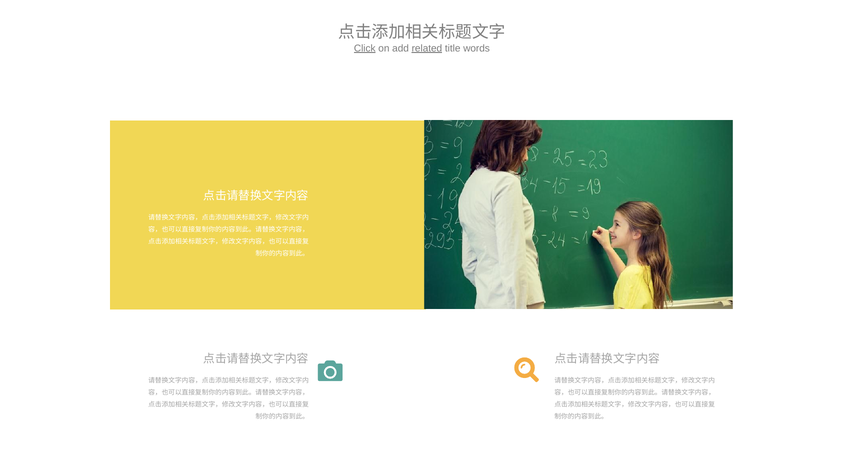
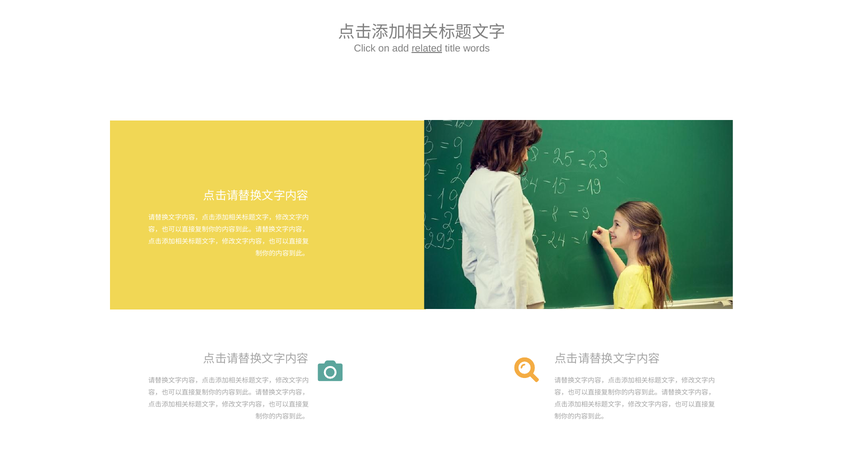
Click underline: present -> none (365, 48)
